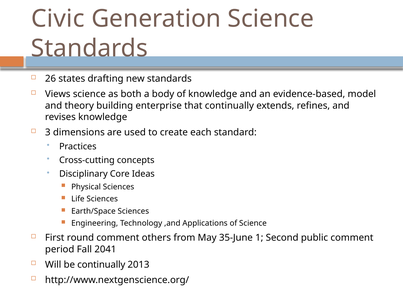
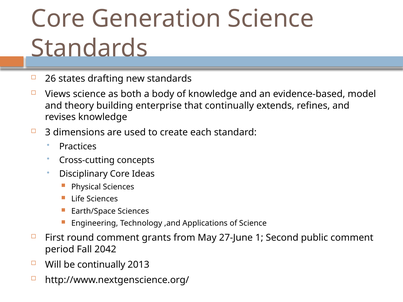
Civic: Civic -> Core (58, 19)
others: others -> grants (156, 238)
35-June: 35-June -> 27-June (236, 238)
2041: 2041 -> 2042 (105, 249)
